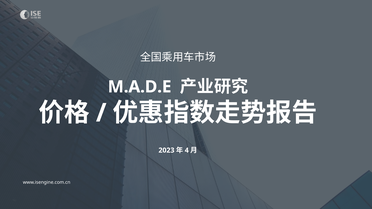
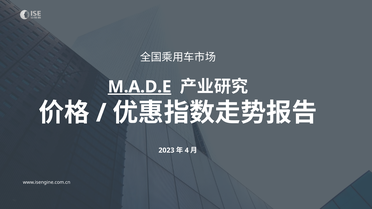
M.A.D.E underline: none -> present (140, 87)
